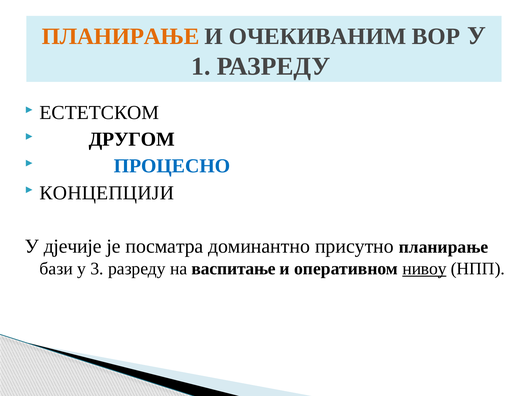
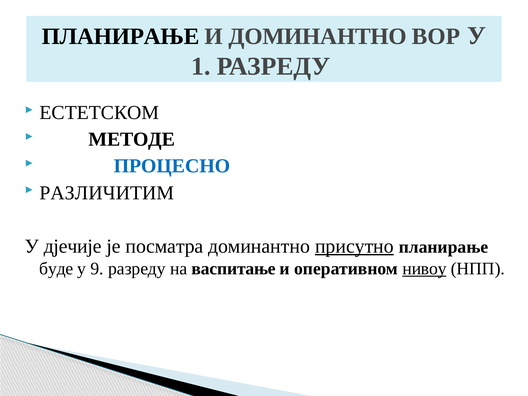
ПЛАНИРАЊЕ colour: orange -> black (121, 36)
И ОЧЕКИВАНИМ: ОЧЕКИВАНИМ -> ДОМИНАНТНО (318, 36)
ДРУГОМ: ДРУГОМ -> МЕТОДЕ (132, 139)
КОНЦЕПЦИЈИ: КОНЦЕПЦИЈИ -> РАЗЛИЧИТИМ (107, 193)
присутно underline: none -> present (354, 246)
бази: бази -> буде (56, 269)
3: 3 -> 9 (97, 269)
